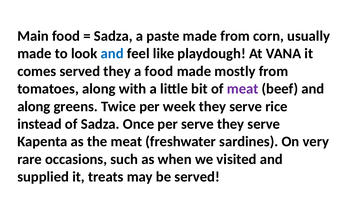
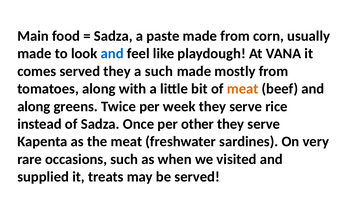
a food: food -> such (159, 71)
meat colour: purple -> orange (243, 89)
per serve: serve -> other (198, 124)
